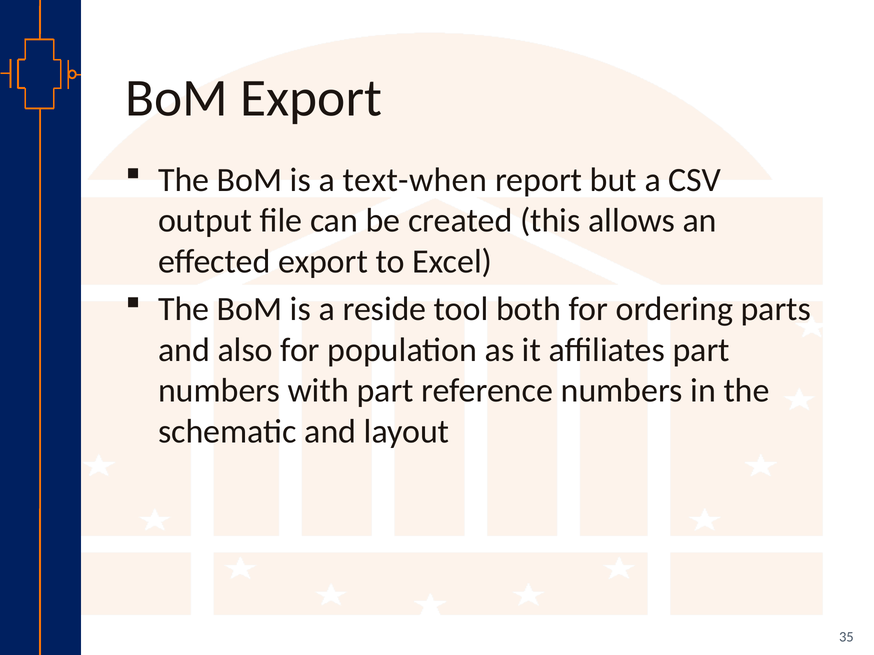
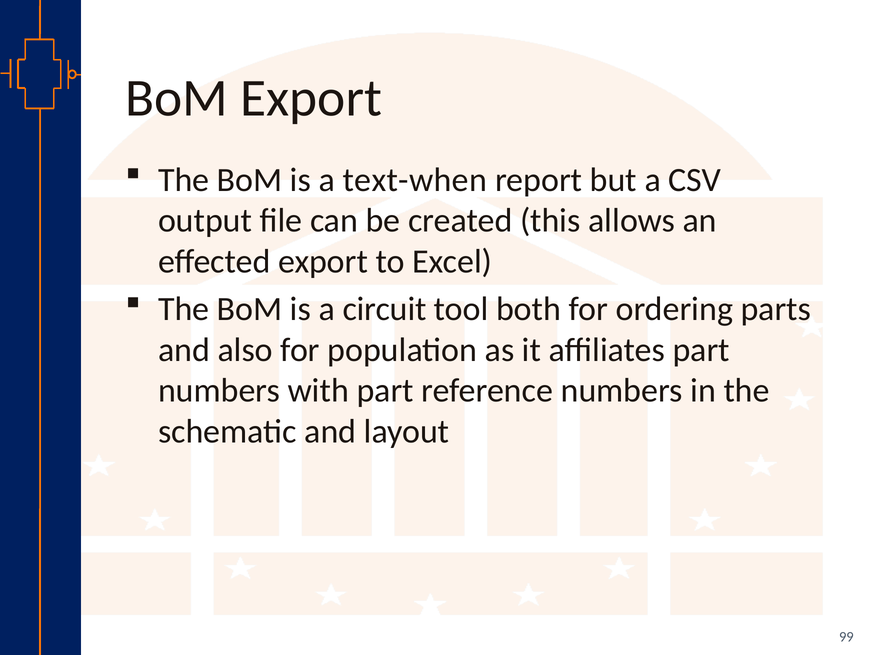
reside: reside -> circuit (384, 309)
35: 35 -> 99 (846, 637)
